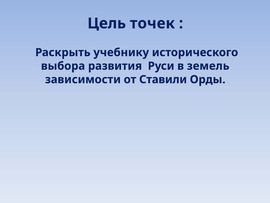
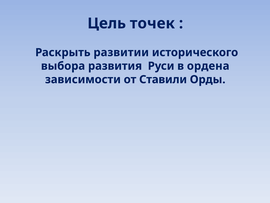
учебнику: учебнику -> развитии (121, 52)
земель: земель -> ордена (208, 66)
